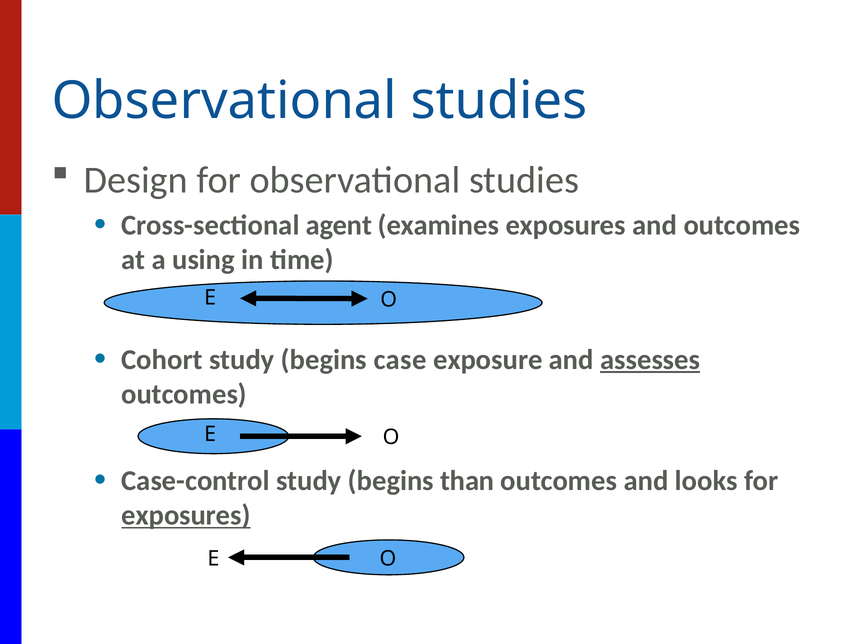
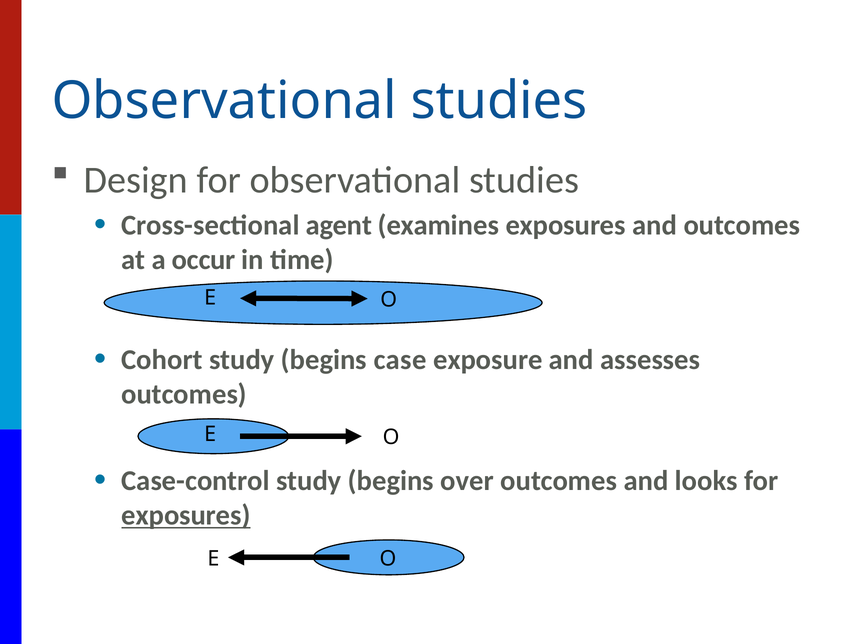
using: using -> occur (204, 260)
assesses underline: present -> none (650, 360)
than: than -> over (467, 481)
